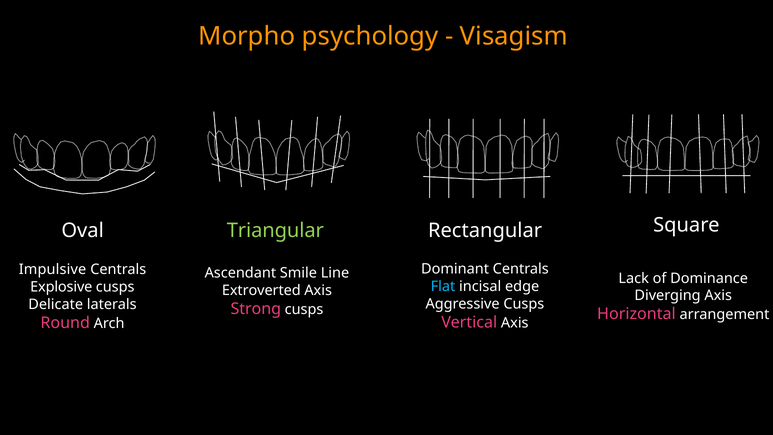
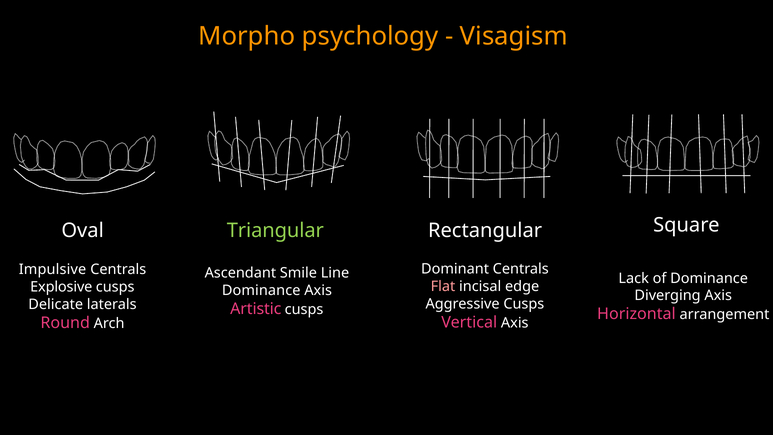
Flat colour: light blue -> pink (443, 286)
Extroverted: Extroverted -> Dominance (261, 290)
Strong: Strong -> Artistic (256, 309)
